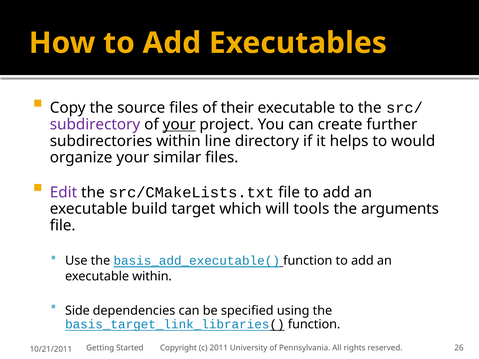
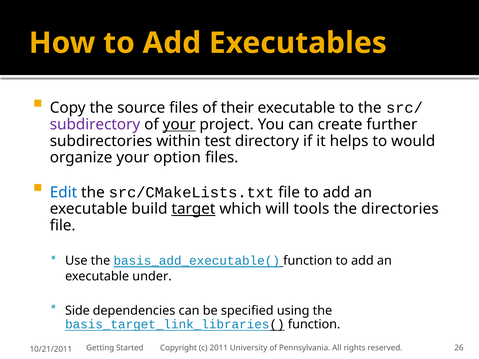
line: line -> test (218, 141)
similar: similar -> option (177, 158)
Edit colour: purple -> blue (63, 192)
target underline: none -> present (193, 209)
arguments: arguments -> directories (400, 209)
executable within: within -> under (152, 276)
